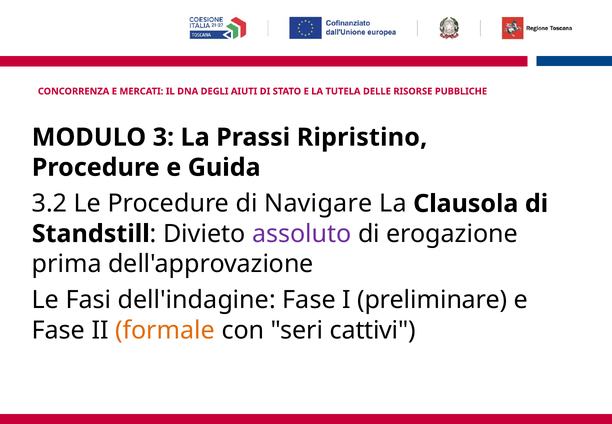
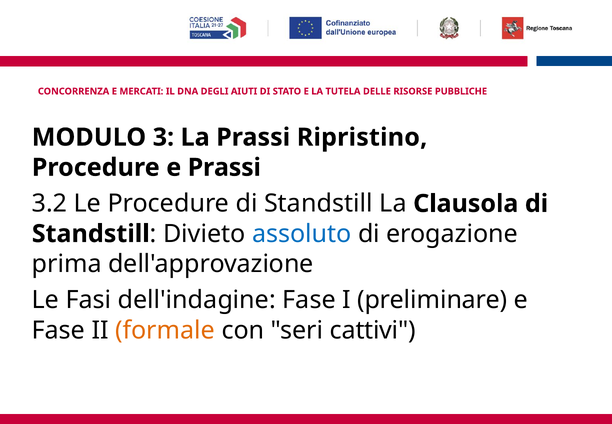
e Guida: Guida -> Prassi (224, 167)
Procedure di Navigare: Navigare -> Standstill (318, 204)
assoluto colour: purple -> blue (302, 234)
